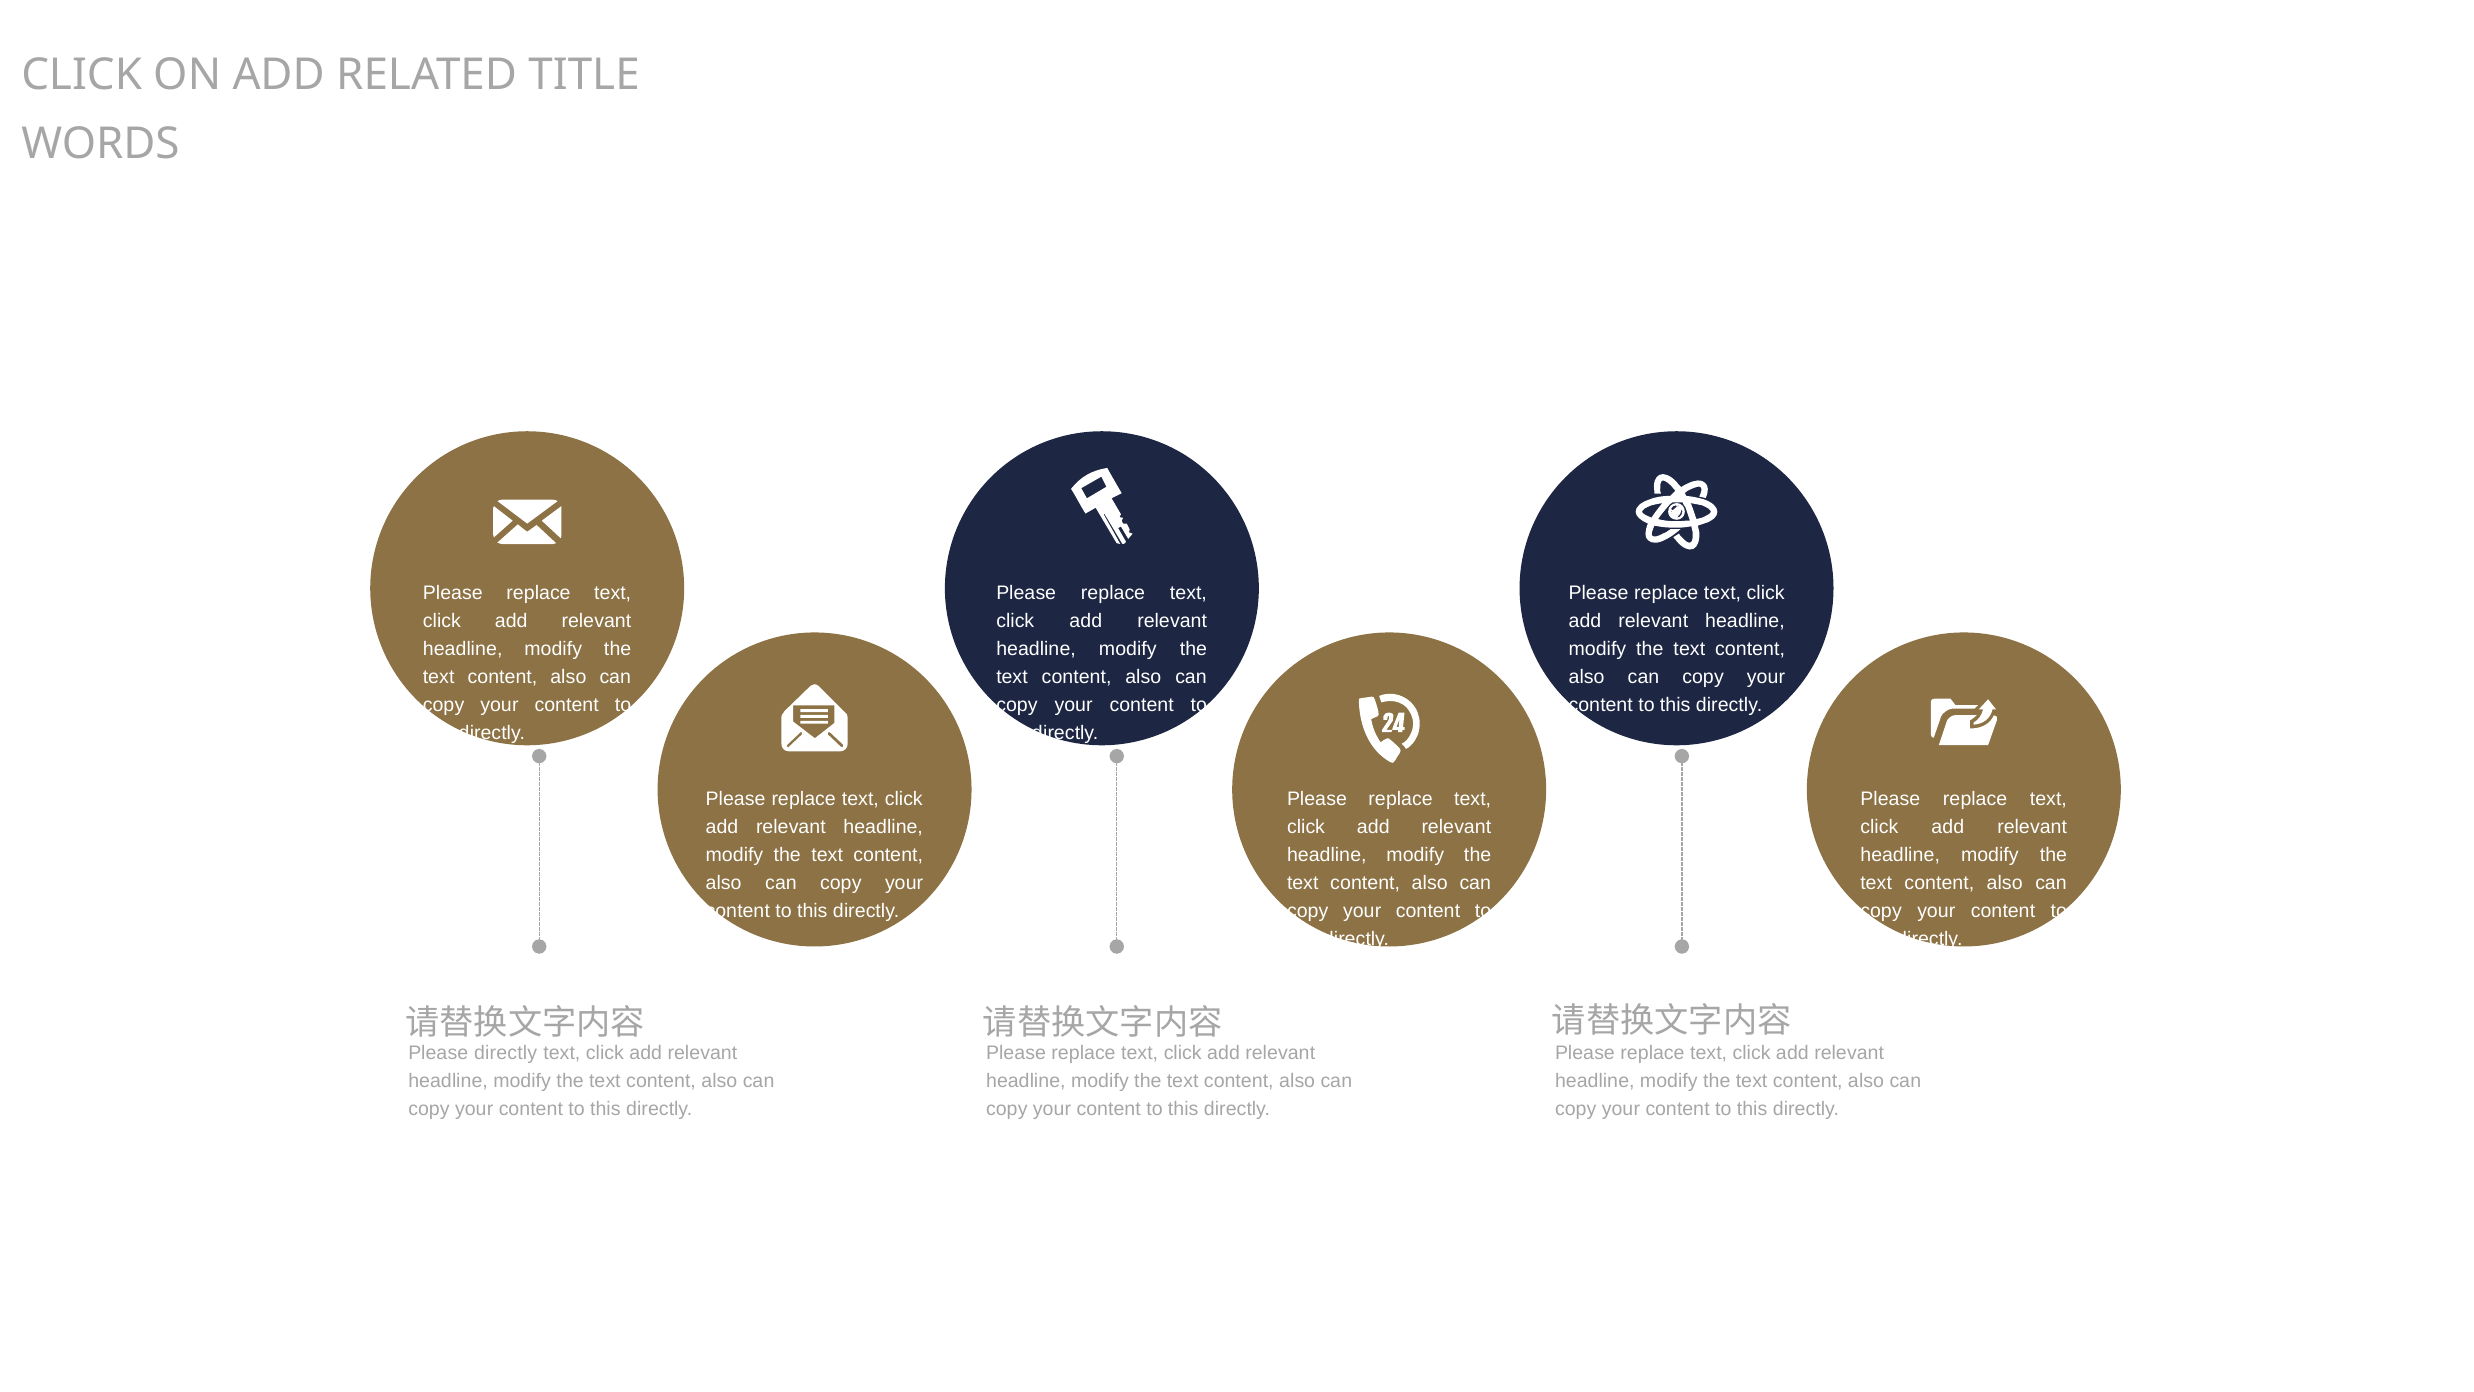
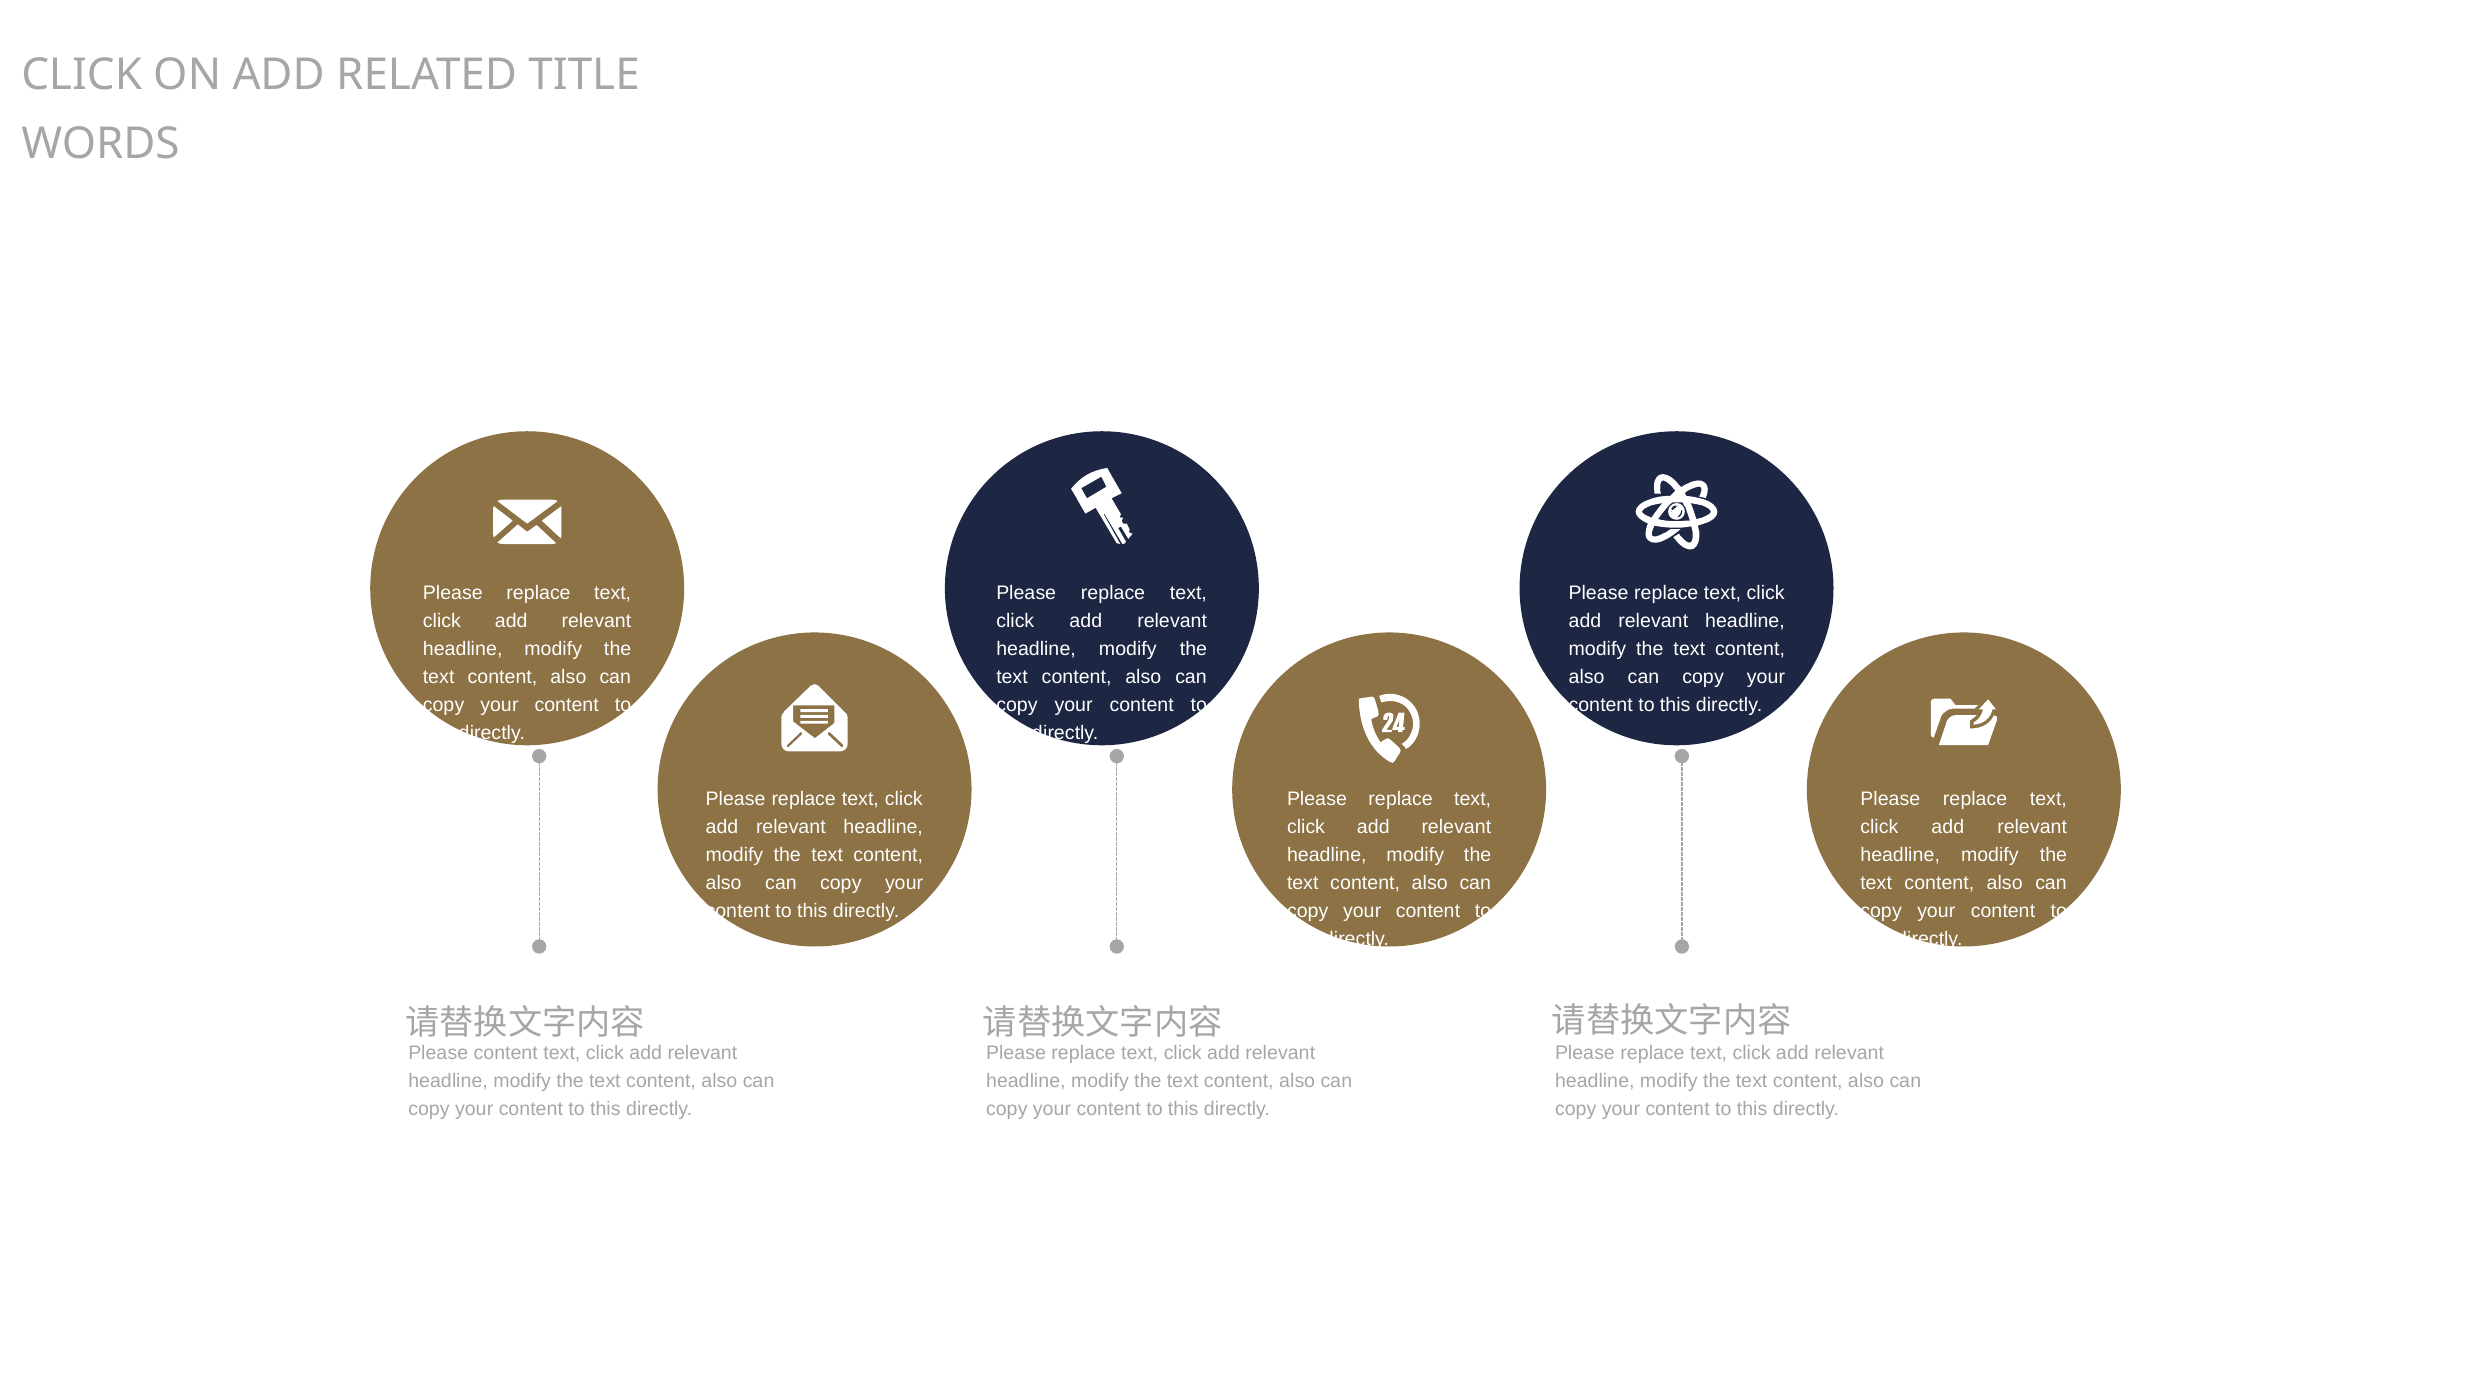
Please directly: directly -> content (506, 1052)
